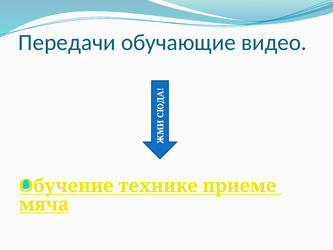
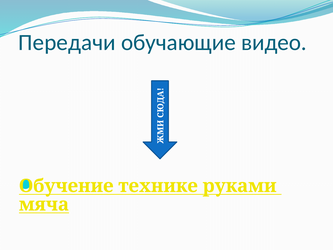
приеме: приеме -> руками (240, 186)
